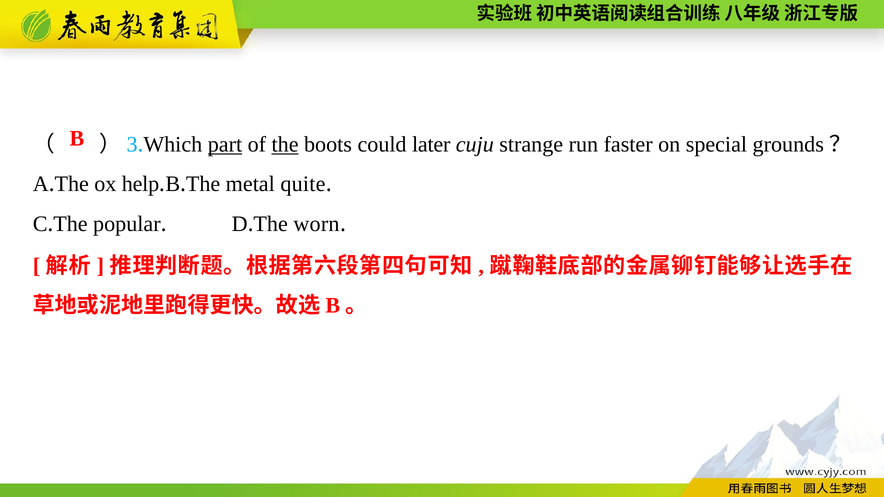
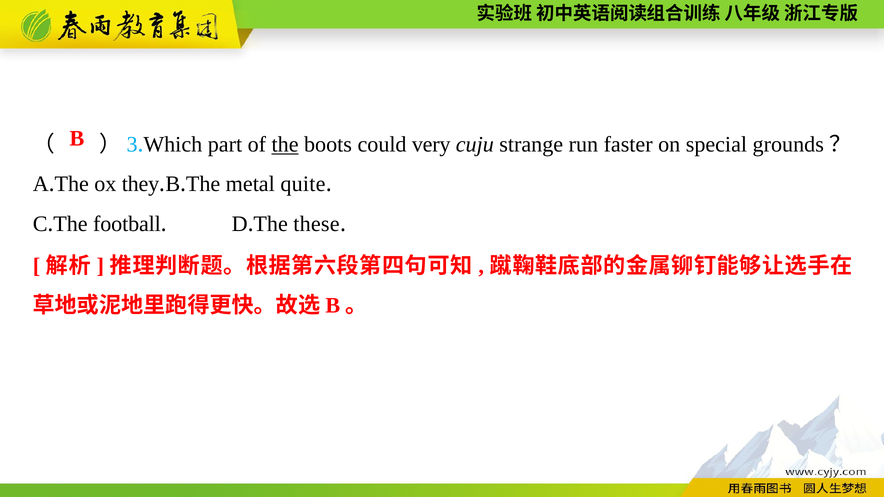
part underline: present -> none (225, 145)
later: later -> very (431, 145)
help: help -> they (140, 184)
popular: popular -> football (127, 224)
worn: worn -> these (316, 224)
